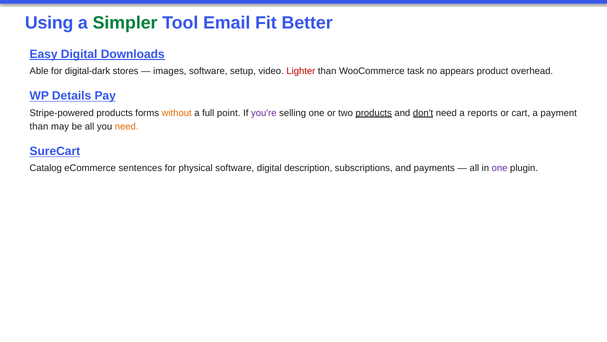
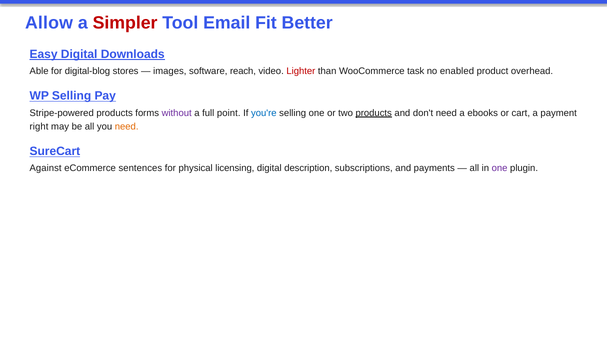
Using: Using -> Allow (49, 23)
Simpler colour: green -> red (125, 23)
digital-dark: digital-dark -> digital-blog (87, 71)
setup: setup -> reach (243, 71)
appears: appears -> enabled (457, 71)
WP Details: Details -> Selling (72, 96)
without colour: orange -> purple (177, 113)
you're colour: purple -> blue (264, 113)
don't underline: present -> none (423, 113)
reports: reports -> ebooks (483, 113)
than: than -> right (39, 126)
Catalog: Catalog -> Against (46, 168)
physical software: software -> licensing (235, 168)
